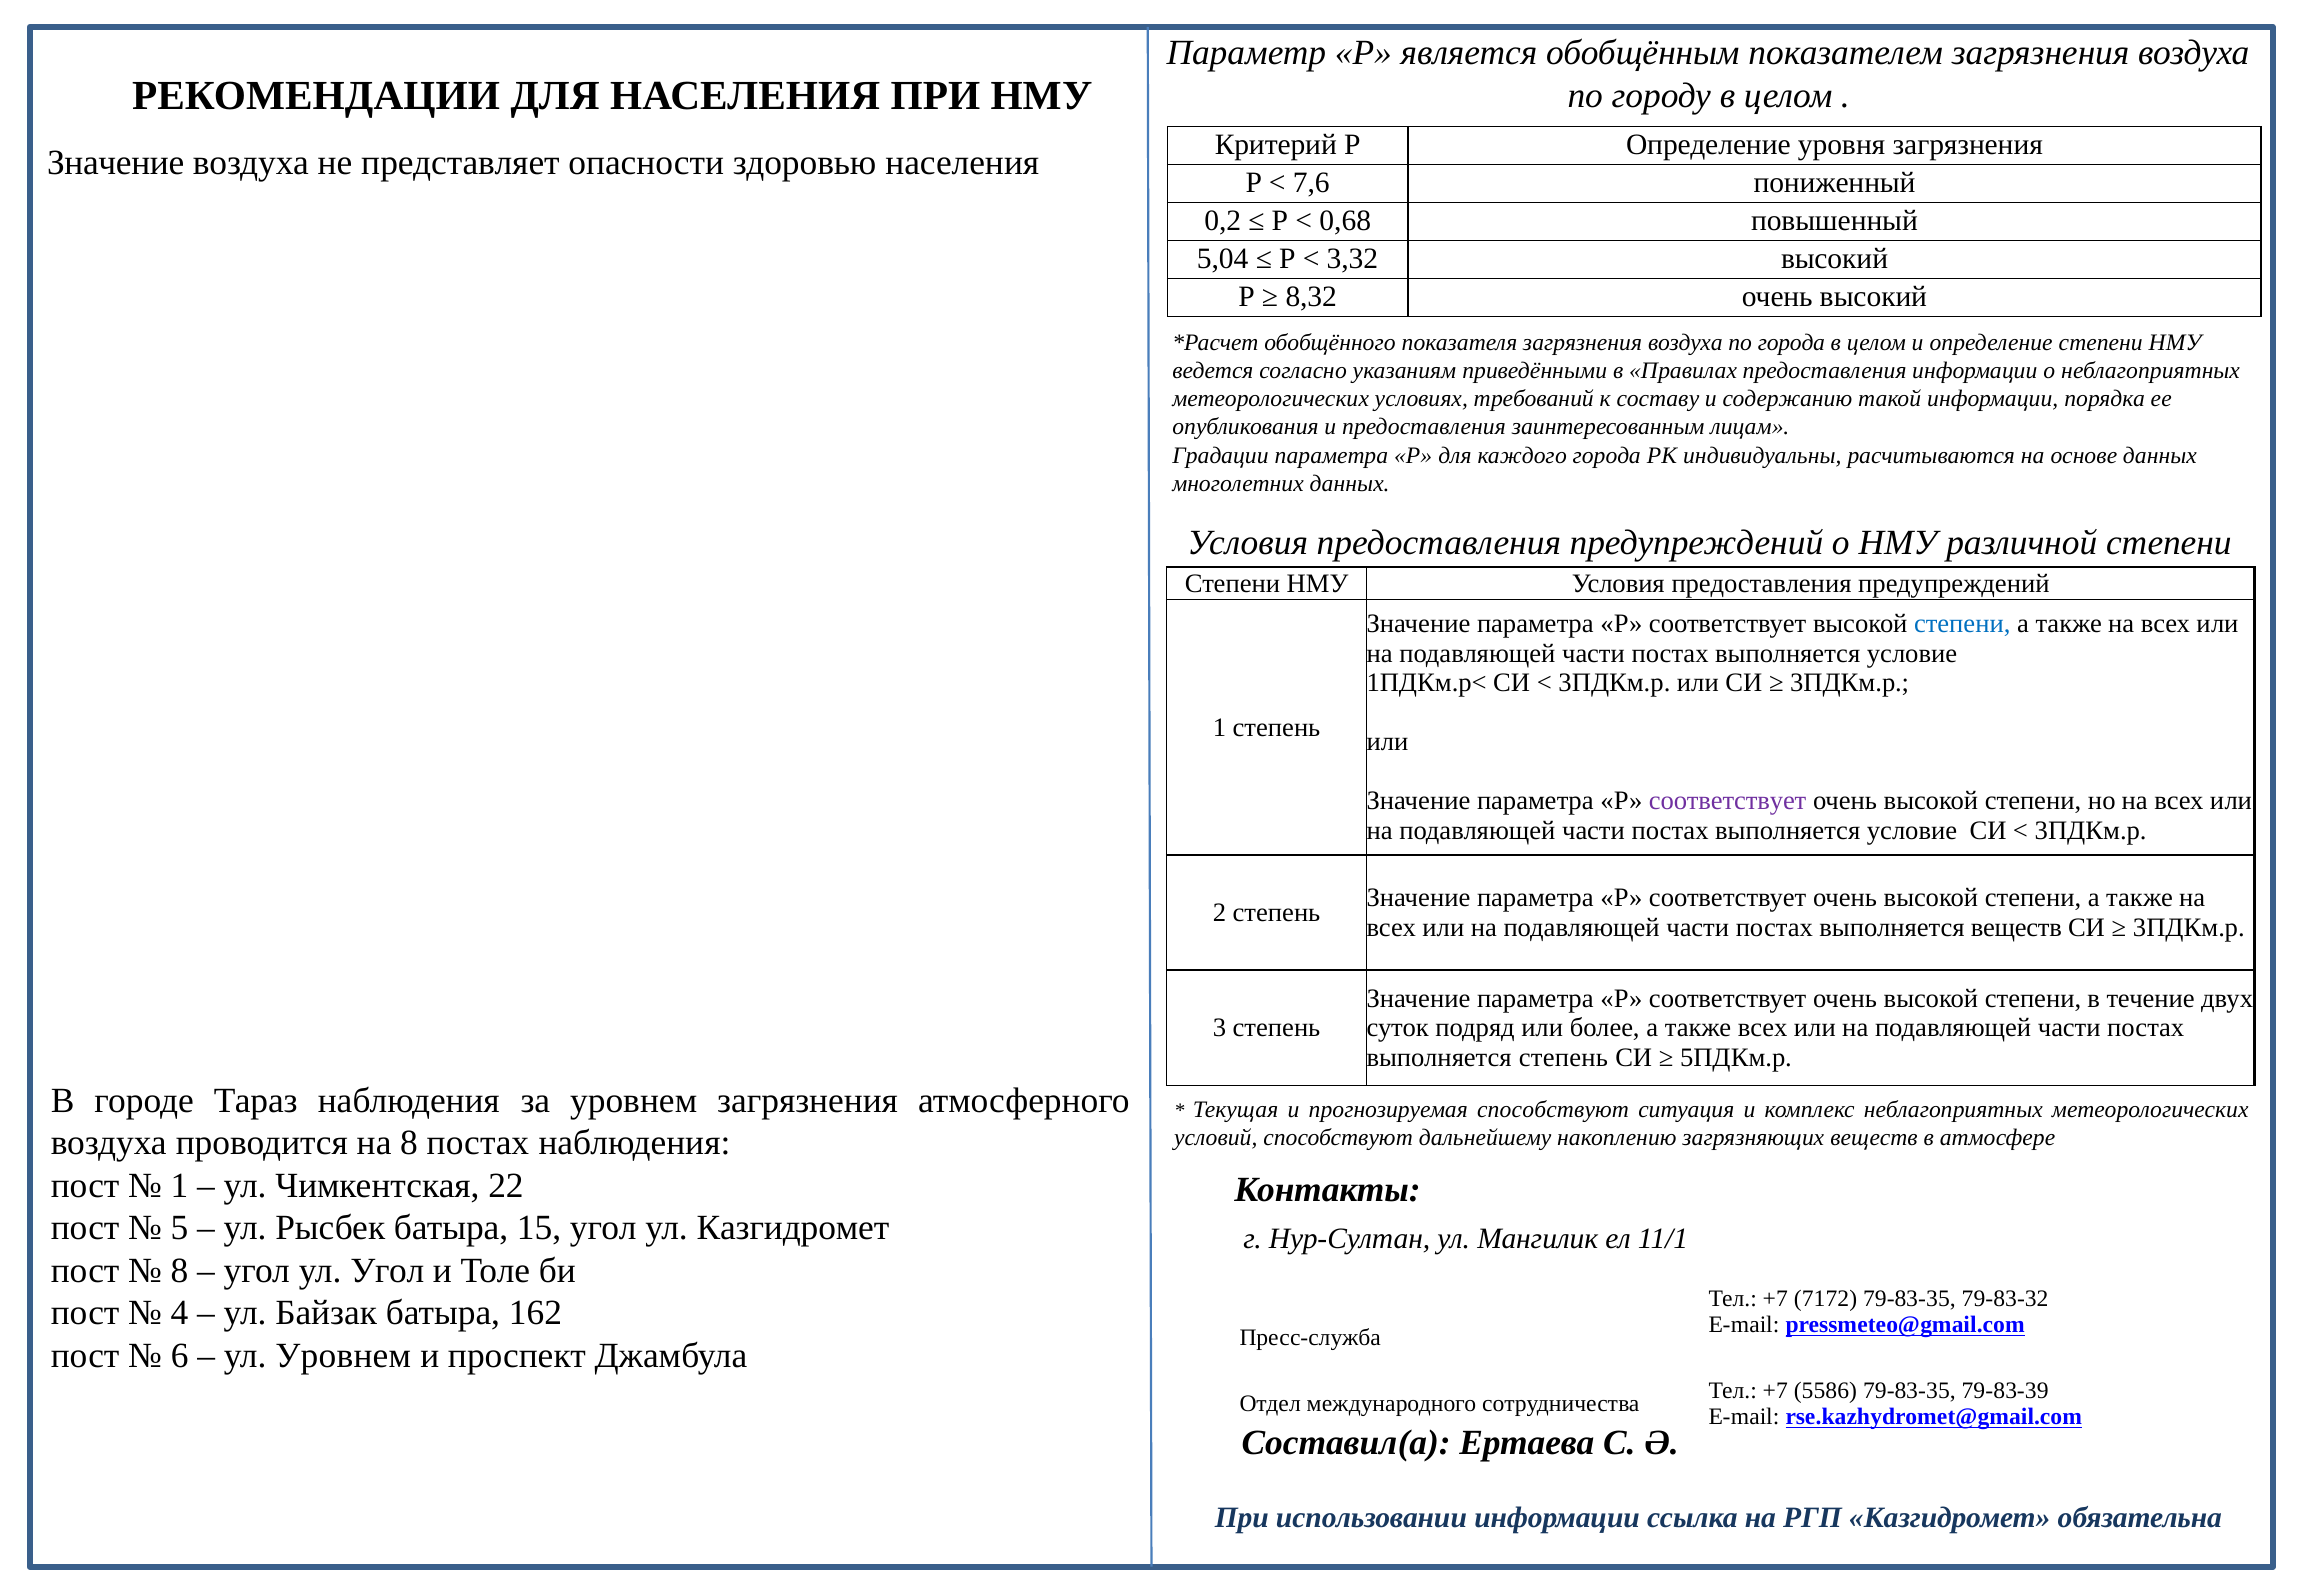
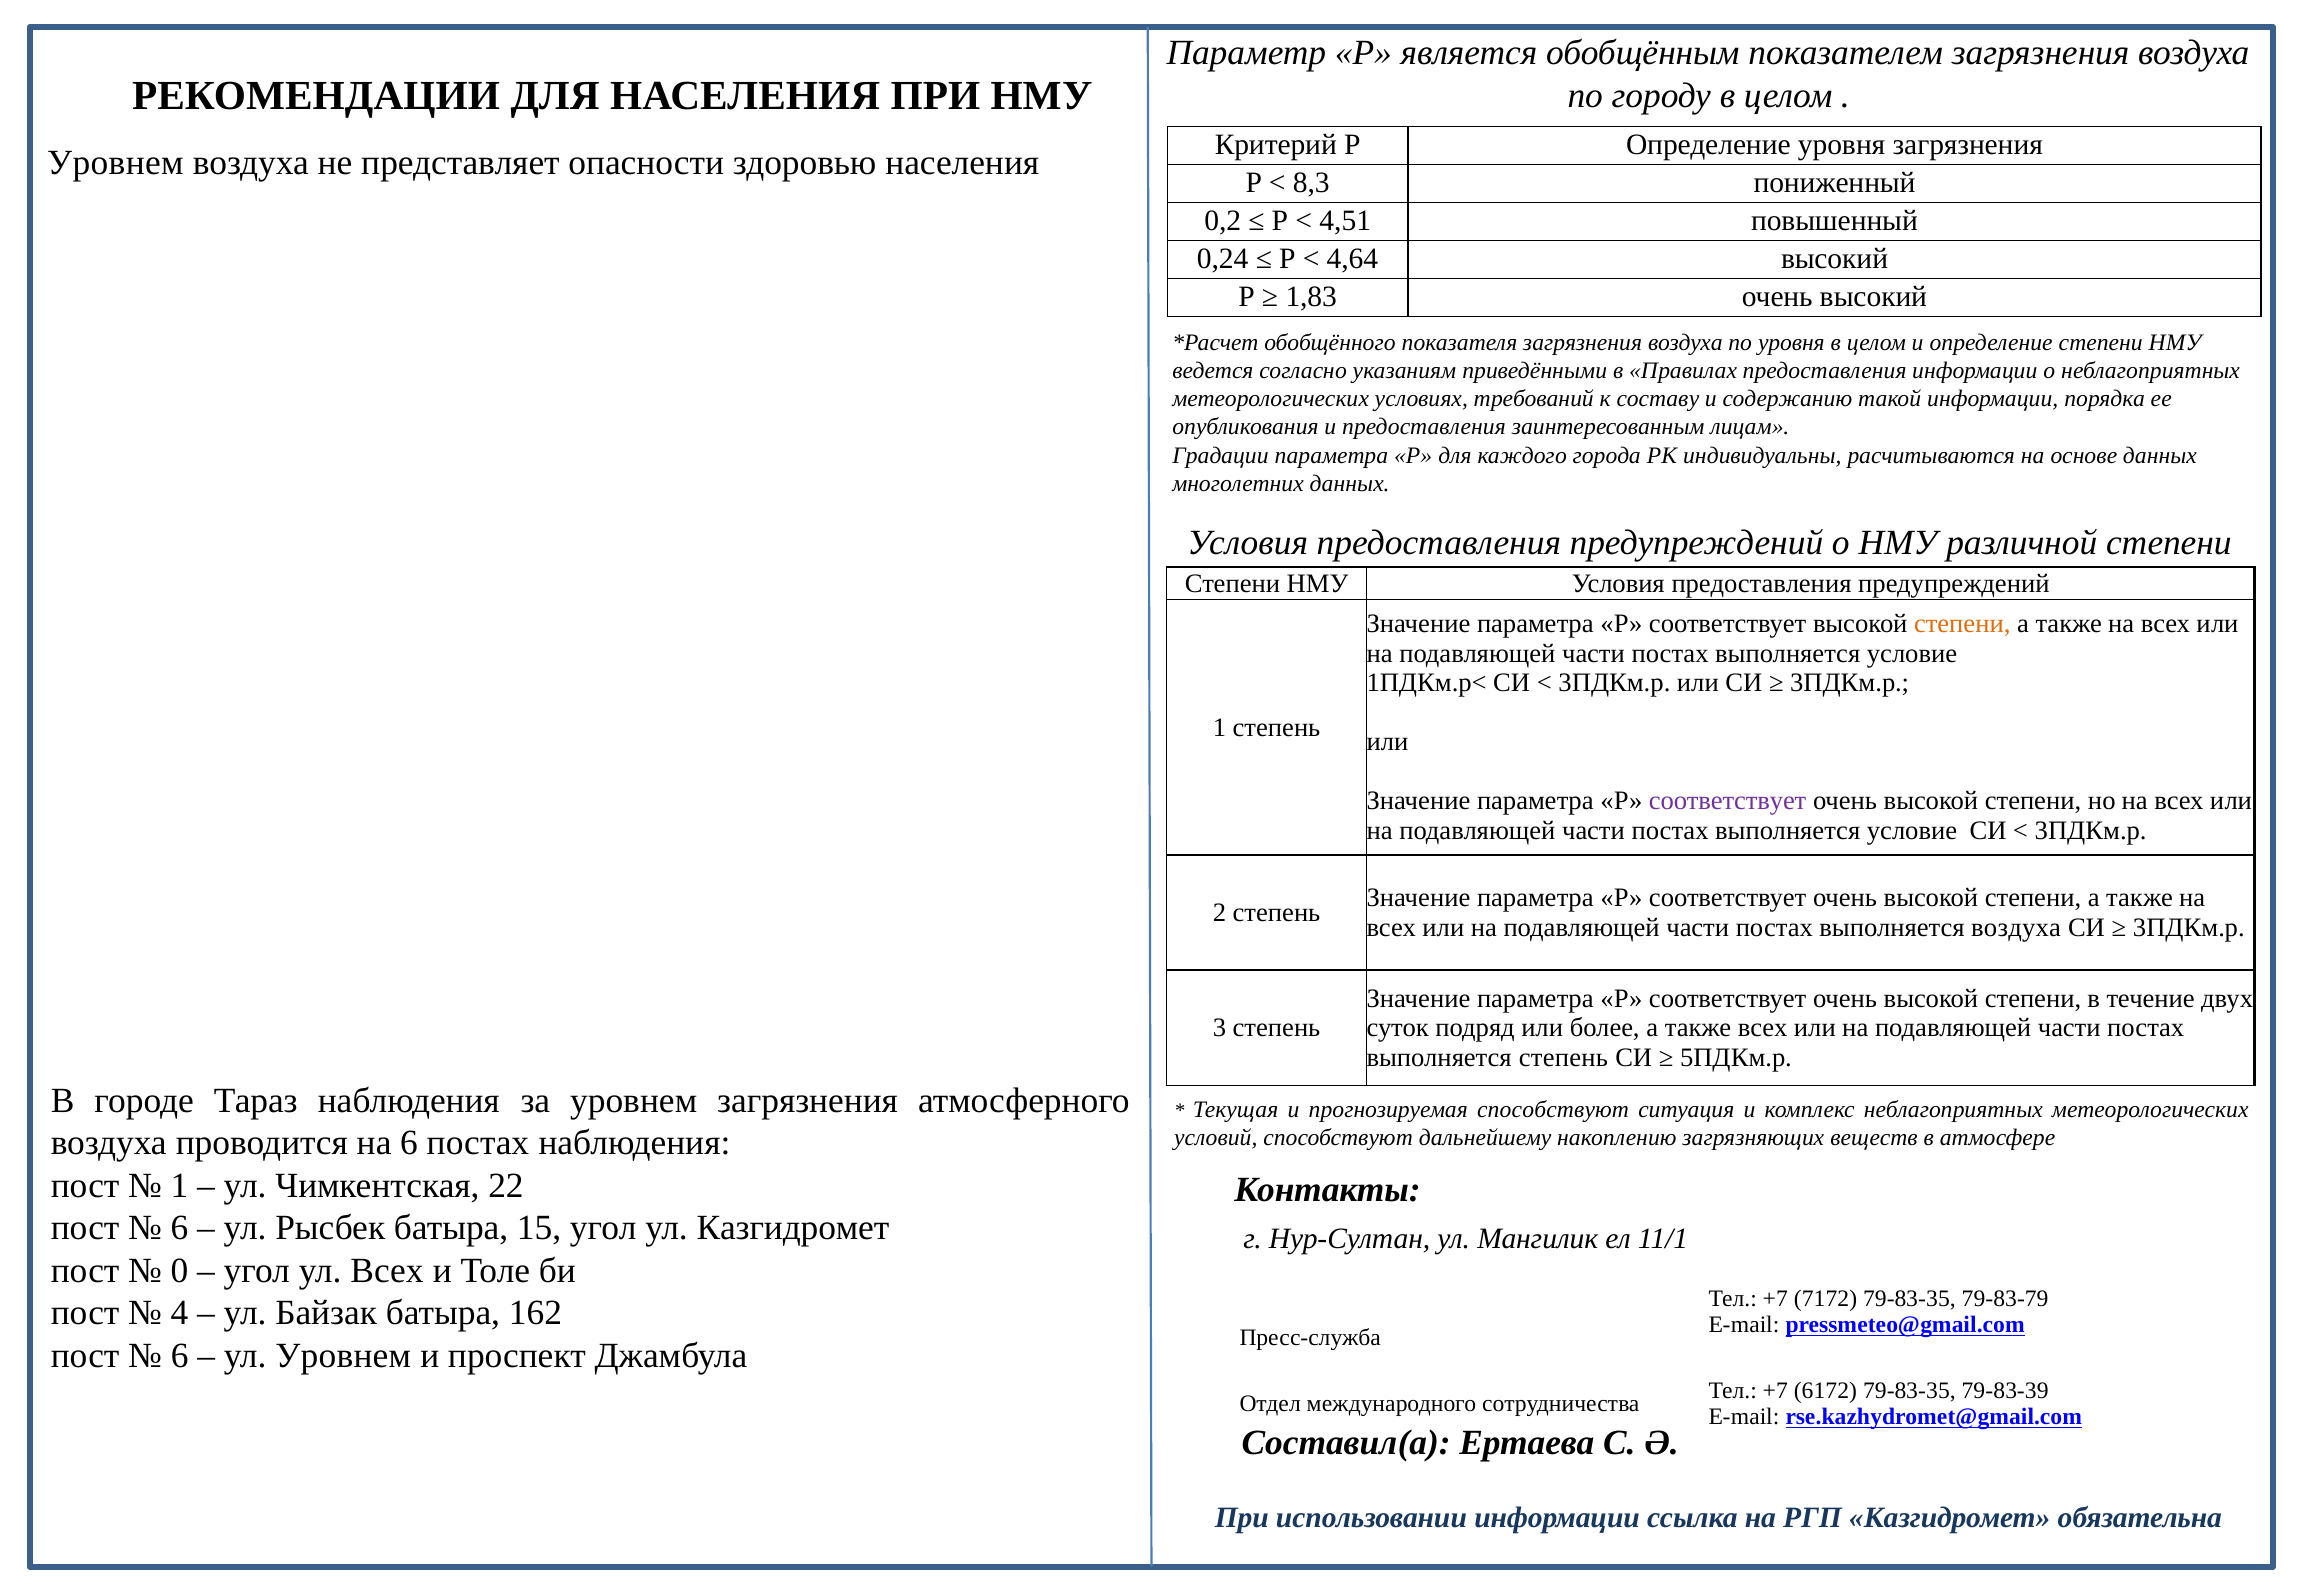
Значение: Значение -> Уровнем (115, 163)
7,6: 7,6 -> 8,3 (1311, 183)
0,68: 0,68 -> 4,51 (1345, 221)
5,04: 5,04 -> 0,24 (1223, 259)
3,32: 3,32 -> 4,64 (1352, 259)
8,32: 8,32 -> 1,83 (1311, 297)
по города: города -> уровня (1791, 342)
степени colour: blue -> orange (1962, 624)
выполняется веществ: веществ -> воздуха (2016, 928)
на 8: 8 -> 6 (409, 1143)
5: 5 -> 6 (180, 1228)
8: 8 -> 0 (180, 1271)
ул Угол: Угол -> Всех (387, 1271)
79-83-32: 79-83-32 -> 79-83-79 (2005, 1299)
5586: 5586 -> 6172 (1825, 1391)
